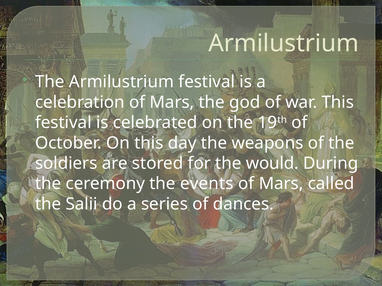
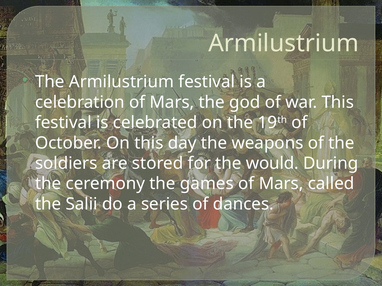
events: events -> games (207, 184)
